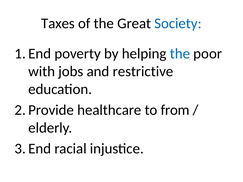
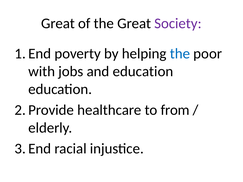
Taxes: Taxes -> Great (58, 24)
Society colour: blue -> purple (178, 24)
and restrictive: restrictive -> education (143, 72)
